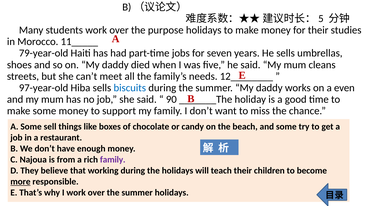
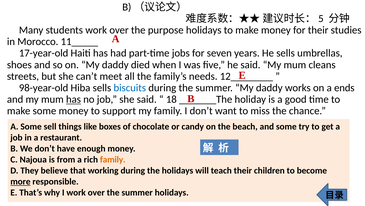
79-year-old: 79-year-old -> 17-year-old (44, 53)
97-year-old: 97-year-old -> 98-year-old (44, 88)
even: even -> ends (344, 88)
has underline: none -> present (73, 99)
90: 90 -> 18 (171, 99)
family colour: purple -> orange (113, 159)
